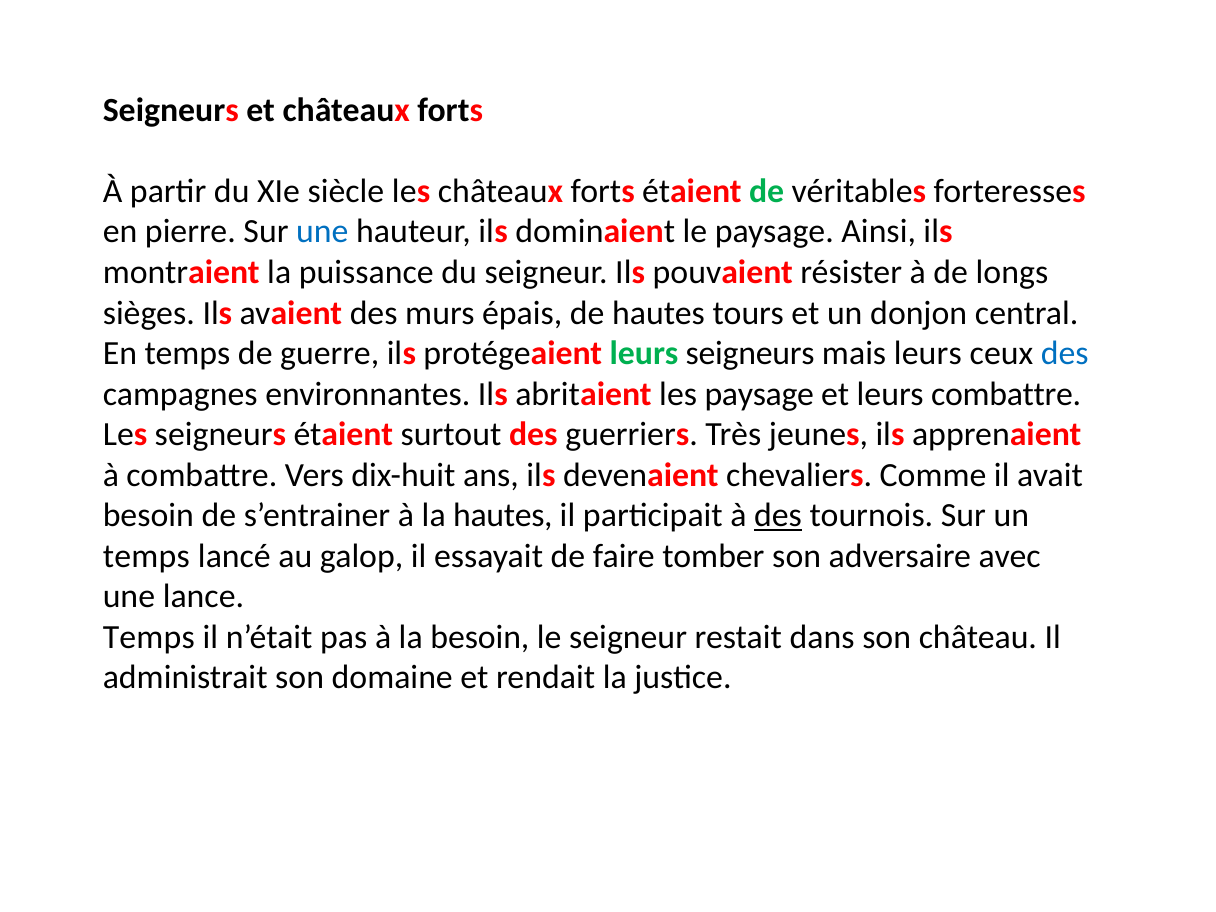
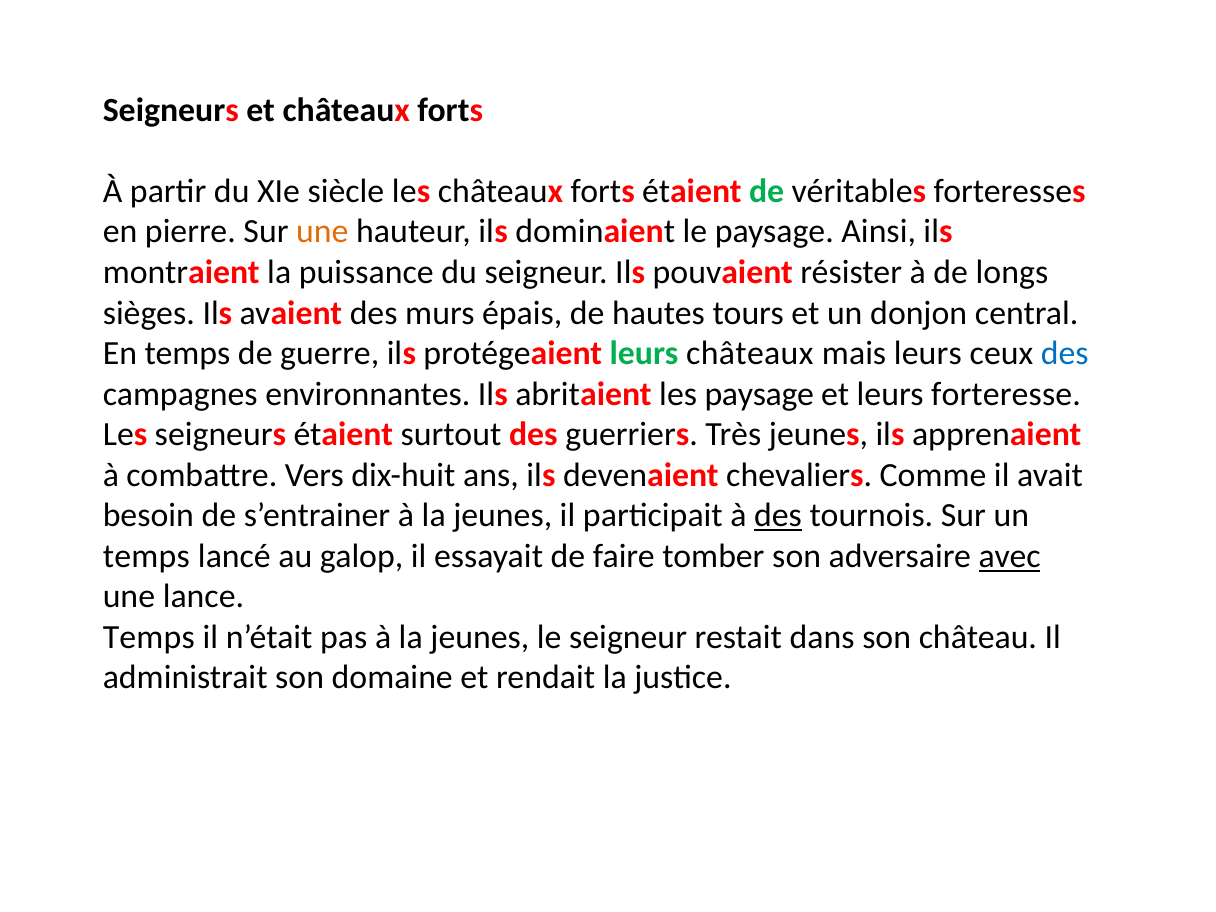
une colour: blue -> orange (322, 232)
leurs seigneurs: seigneurs -> châteaux (750, 353)
leurs combattre: combattre -> forteresse (1006, 394)
s’entrainer à la hautes: hautes -> jeunes (503, 516)
avec underline: none -> present (1010, 556)
pas à la besoin: besoin -> jeunes (480, 637)
